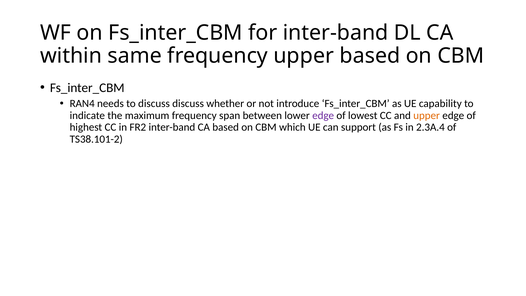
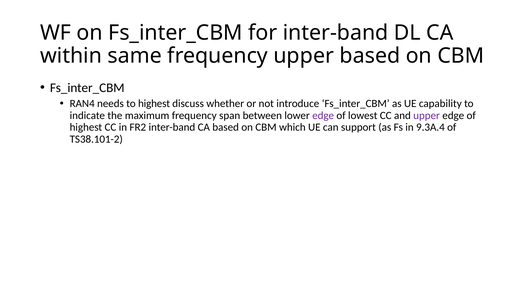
to discuss: discuss -> highest (154, 104)
upper colour: orange -> purple (427, 115)
2.3A.4: 2.3A.4 -> 9.3A.4 (430, 127)
